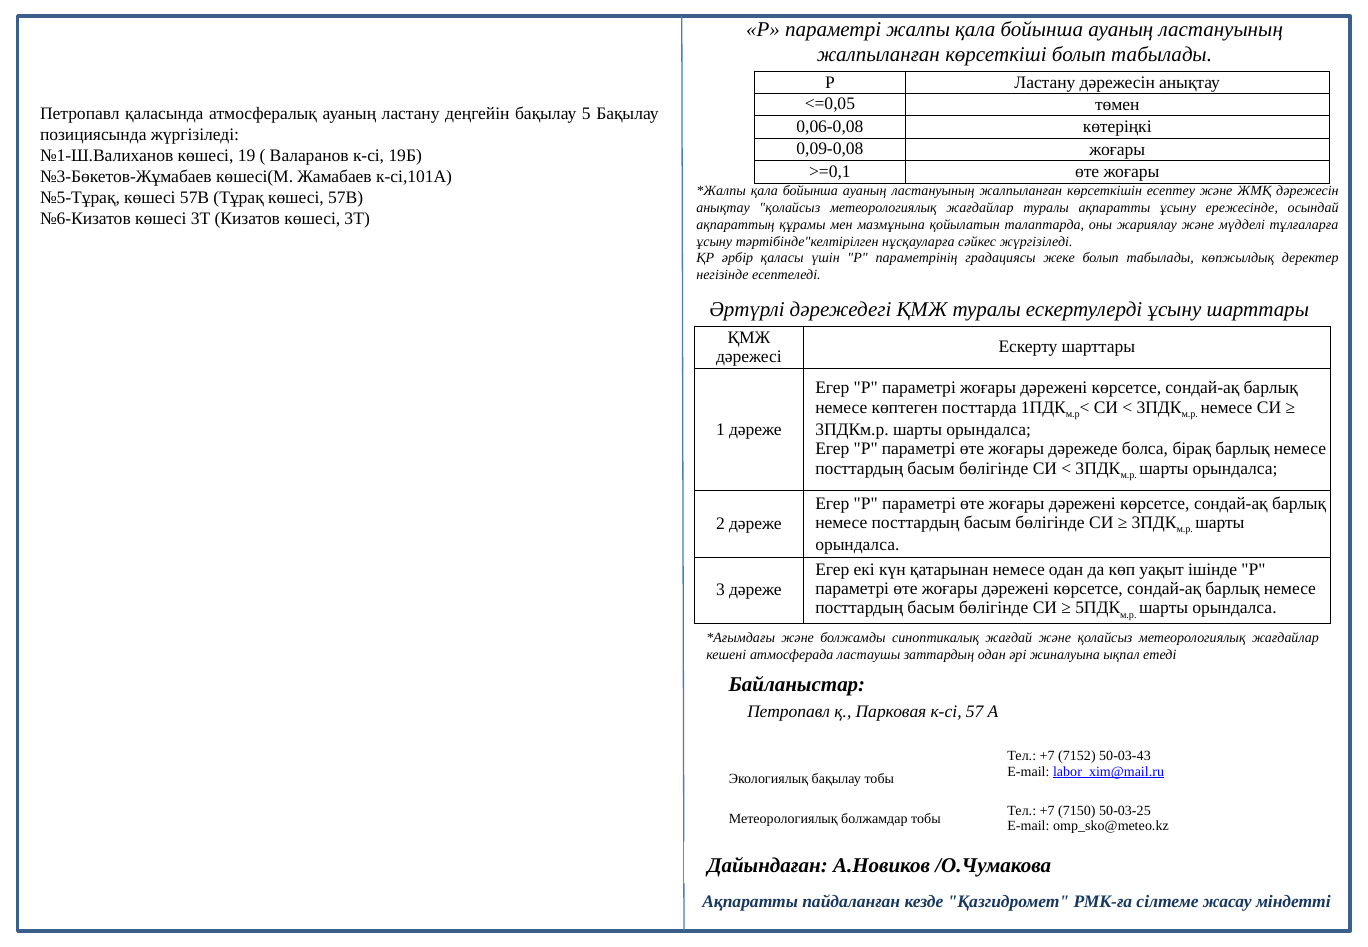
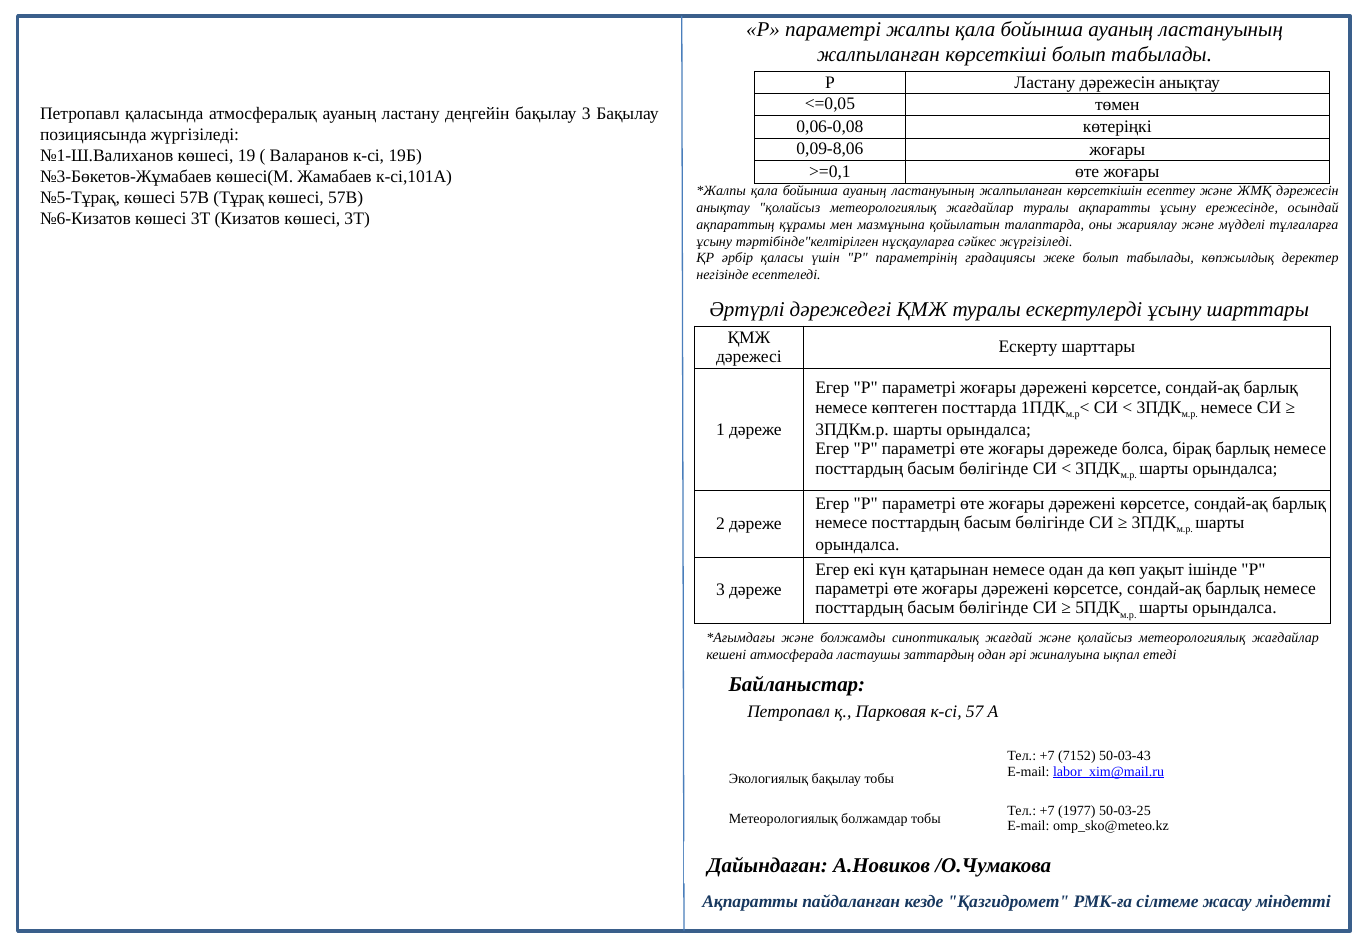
бақылау 5: 5 -> 3 (586, 114)
0,09-0,08: 0,09-0,08 -> 0,09-8,06 (830, 149)
7150: 7150 -> 1977 (1077, 811)
